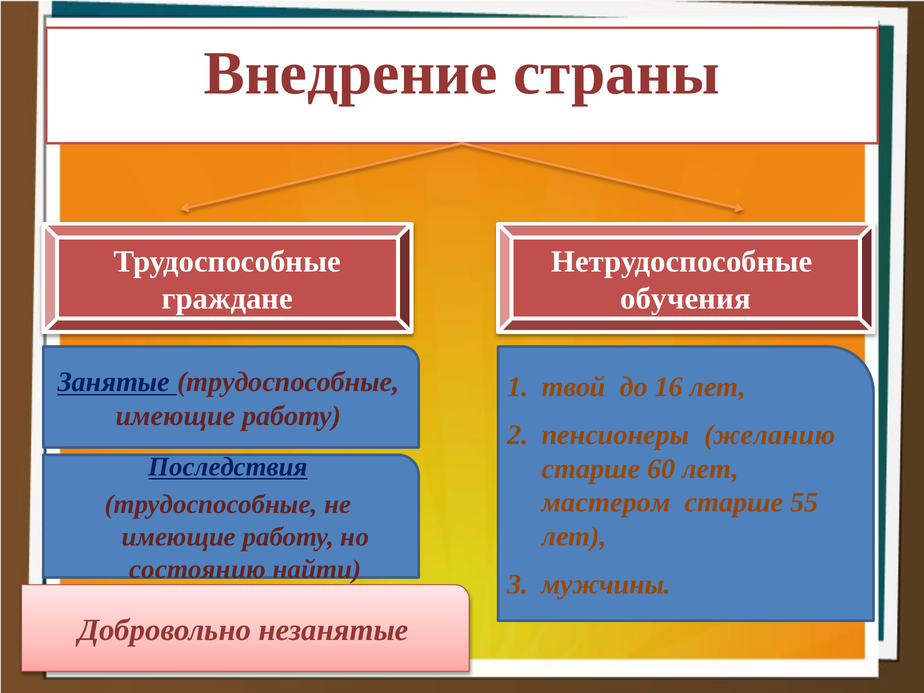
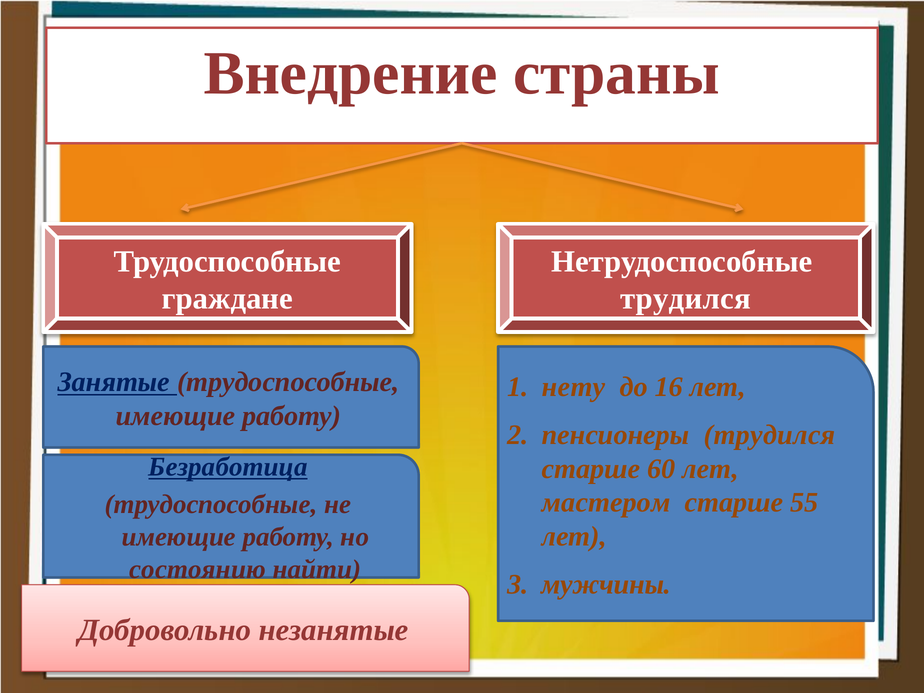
обучения: обучения -> трудился (686, 299)
твой: твой -> нету (574, 387)
пенсионеры желанию: желанию -> трудился (770, 435)
Последствия: Последствия -> Безработица (228, 467)
